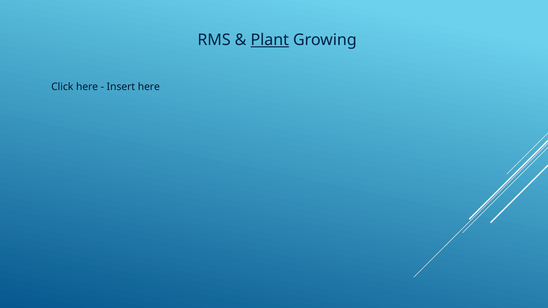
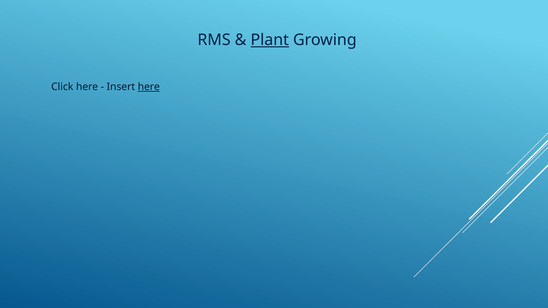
here underline: none -> present (149, 87)
